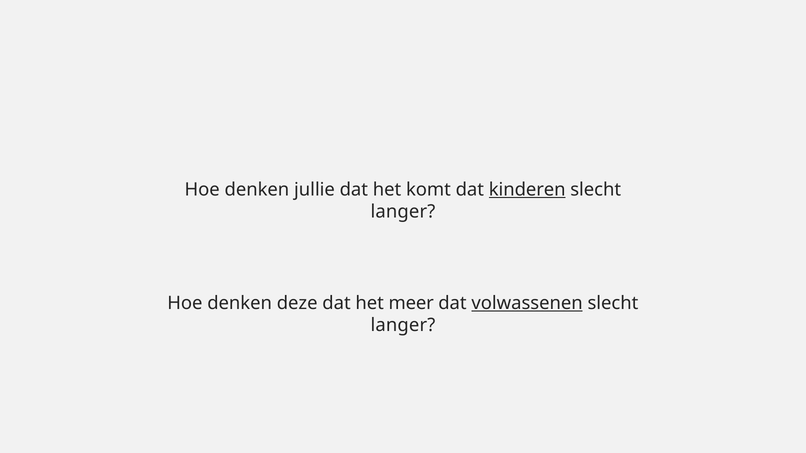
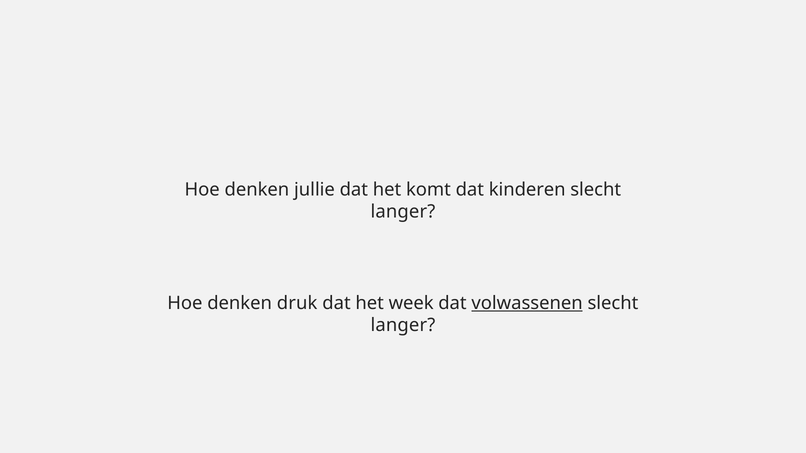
kinderen underline: present -> none (527, 190)
deze: deze -> druk (297, 304)
meer: meer -> week (411, 304)
